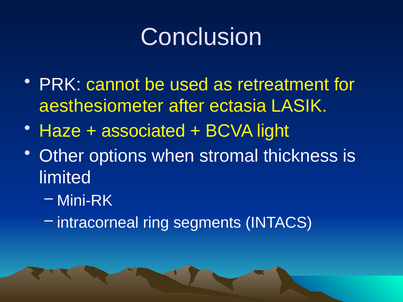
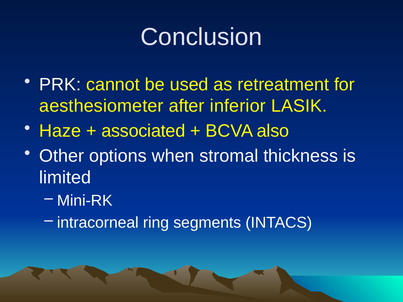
ectasia: ectasia -> inferior (238, 106)
light: light -> also (273, 131)
